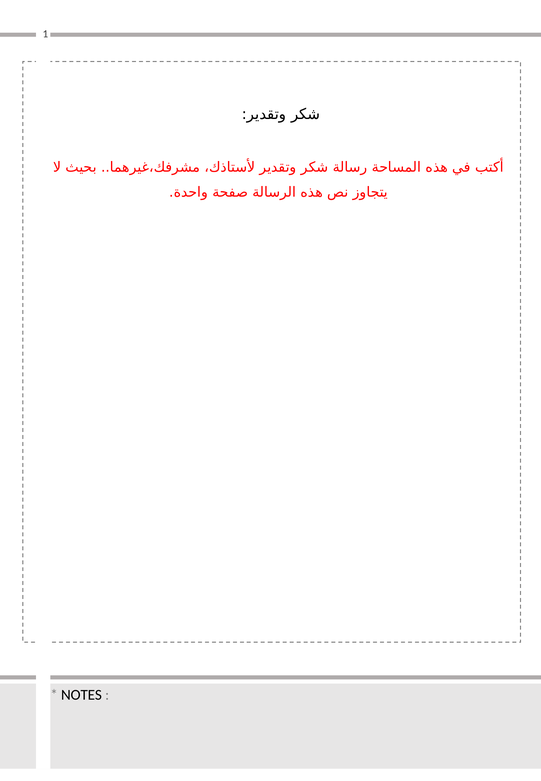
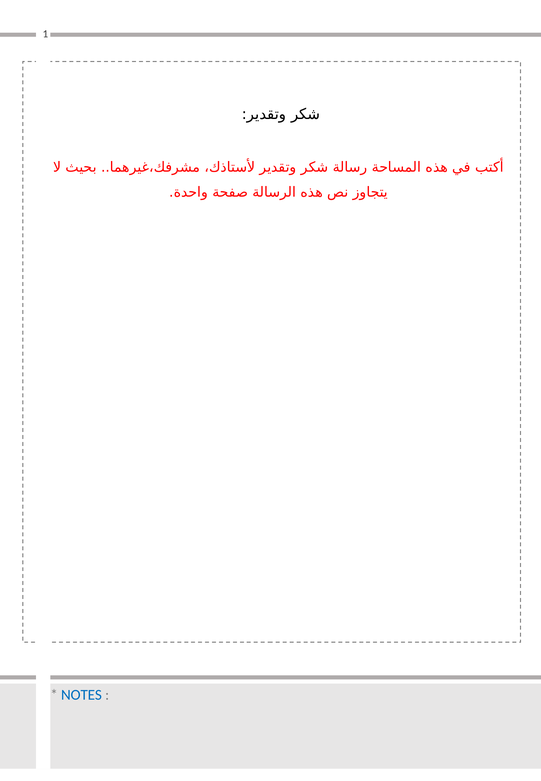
NOTES colour: black -> blue (81, 695)
